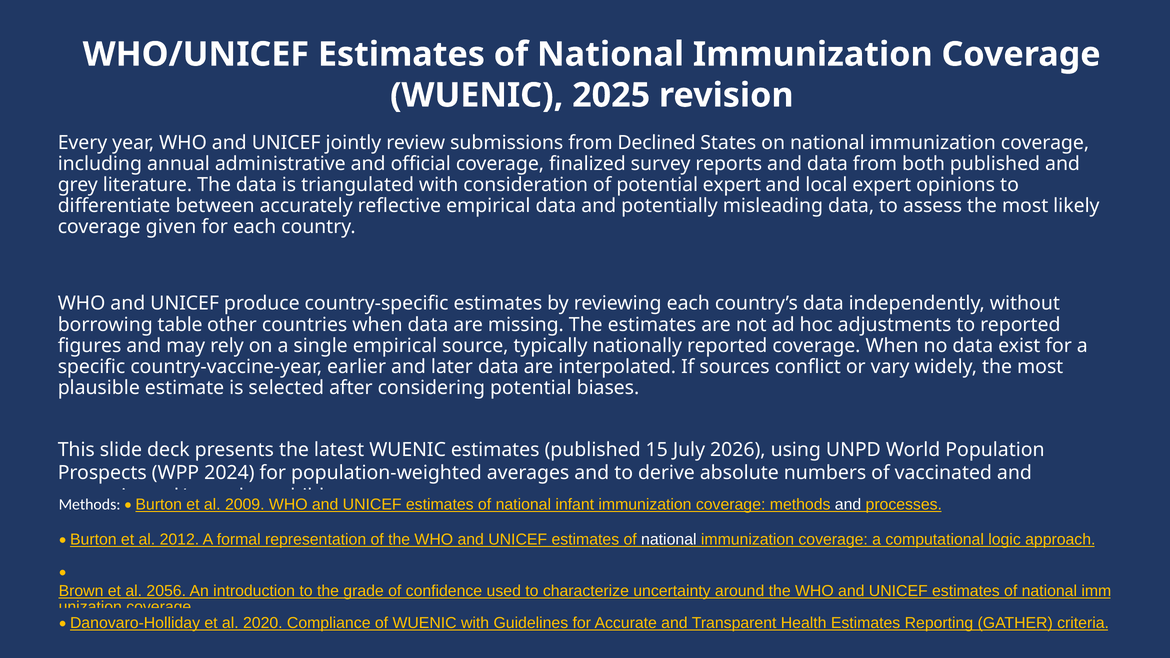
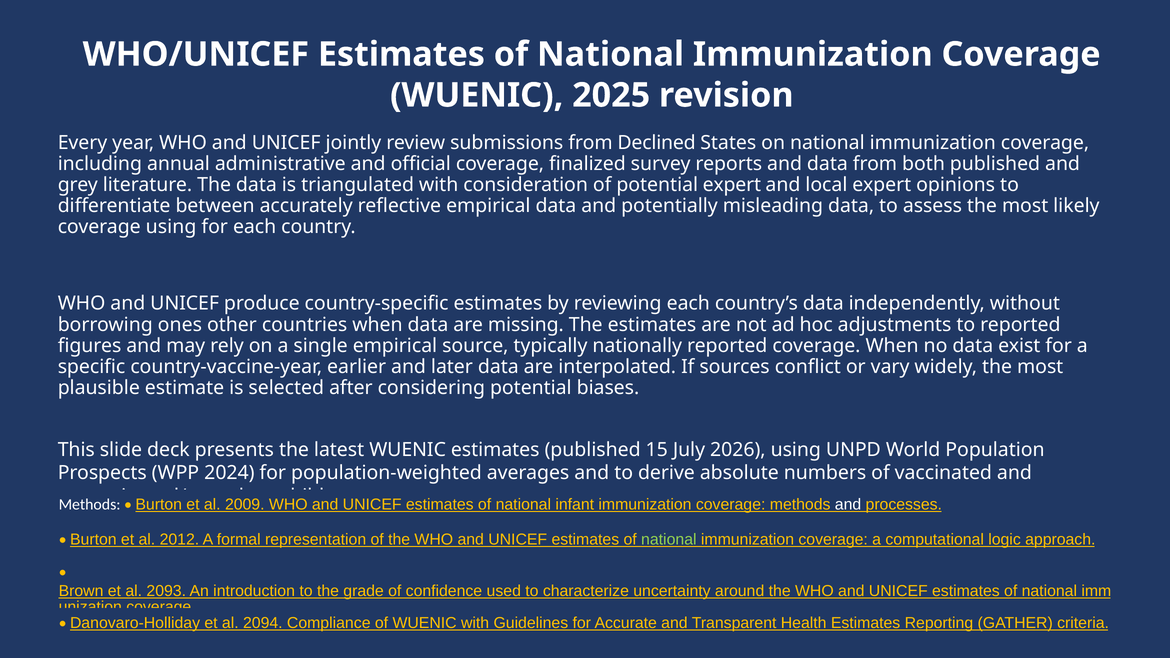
coverage given: given -> using (171, 227)
table: table -> ones (180, 325)
national colour: white -> light green (669, 540)
2056: 2056 -> 2093 (166, 591)
2020: 2020 -> 2094 (263, 623)
